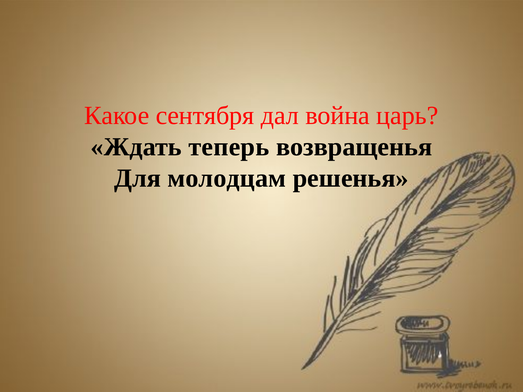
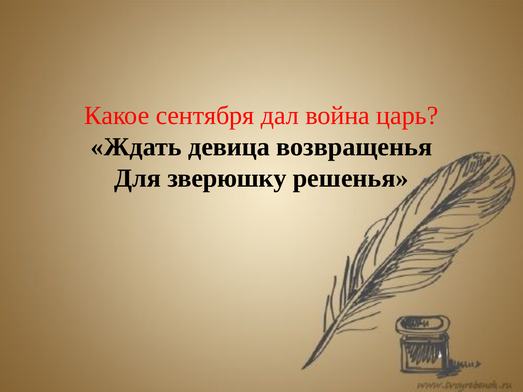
теперь: теперь -> девица (229, 147)
молодцам: молодцам -> зверюшку (227, 178)
